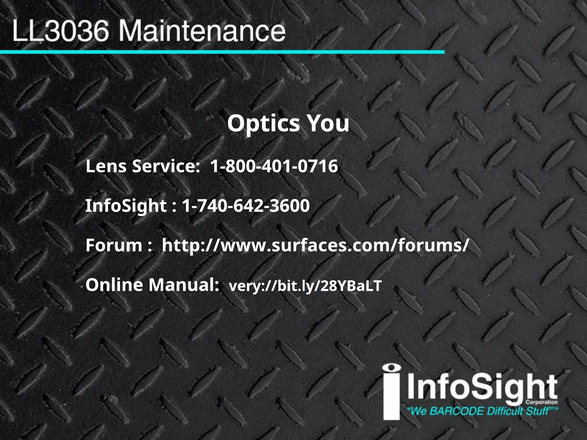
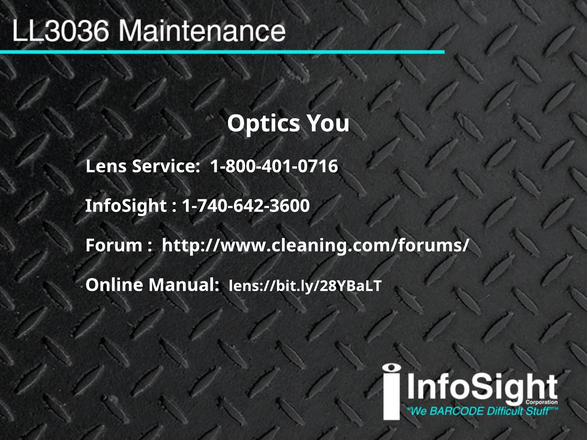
http://www.surfaces.com/forums/: http://www.surfaces.com/forums/ -> http://www.cleaning.com/forums/ (316, 246)
very://bit.ly/28YBaLT: very://bit.ly/28YBaLT -> lens://bit.ly/28YBaLT (305, 286)
